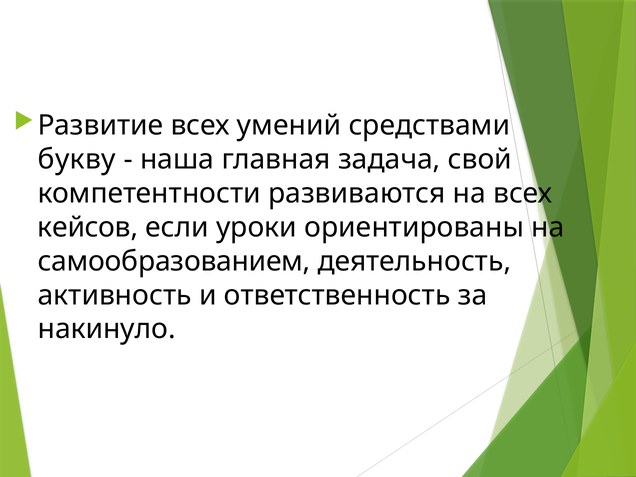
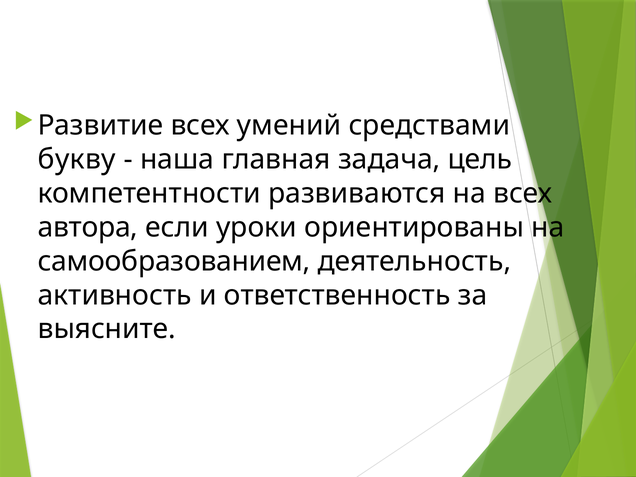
свой: свой -> цель (480, 159)
кейсов: кейсов -> автора (88, 227)
накинуло: накинуло -> выясните (107, 329)
